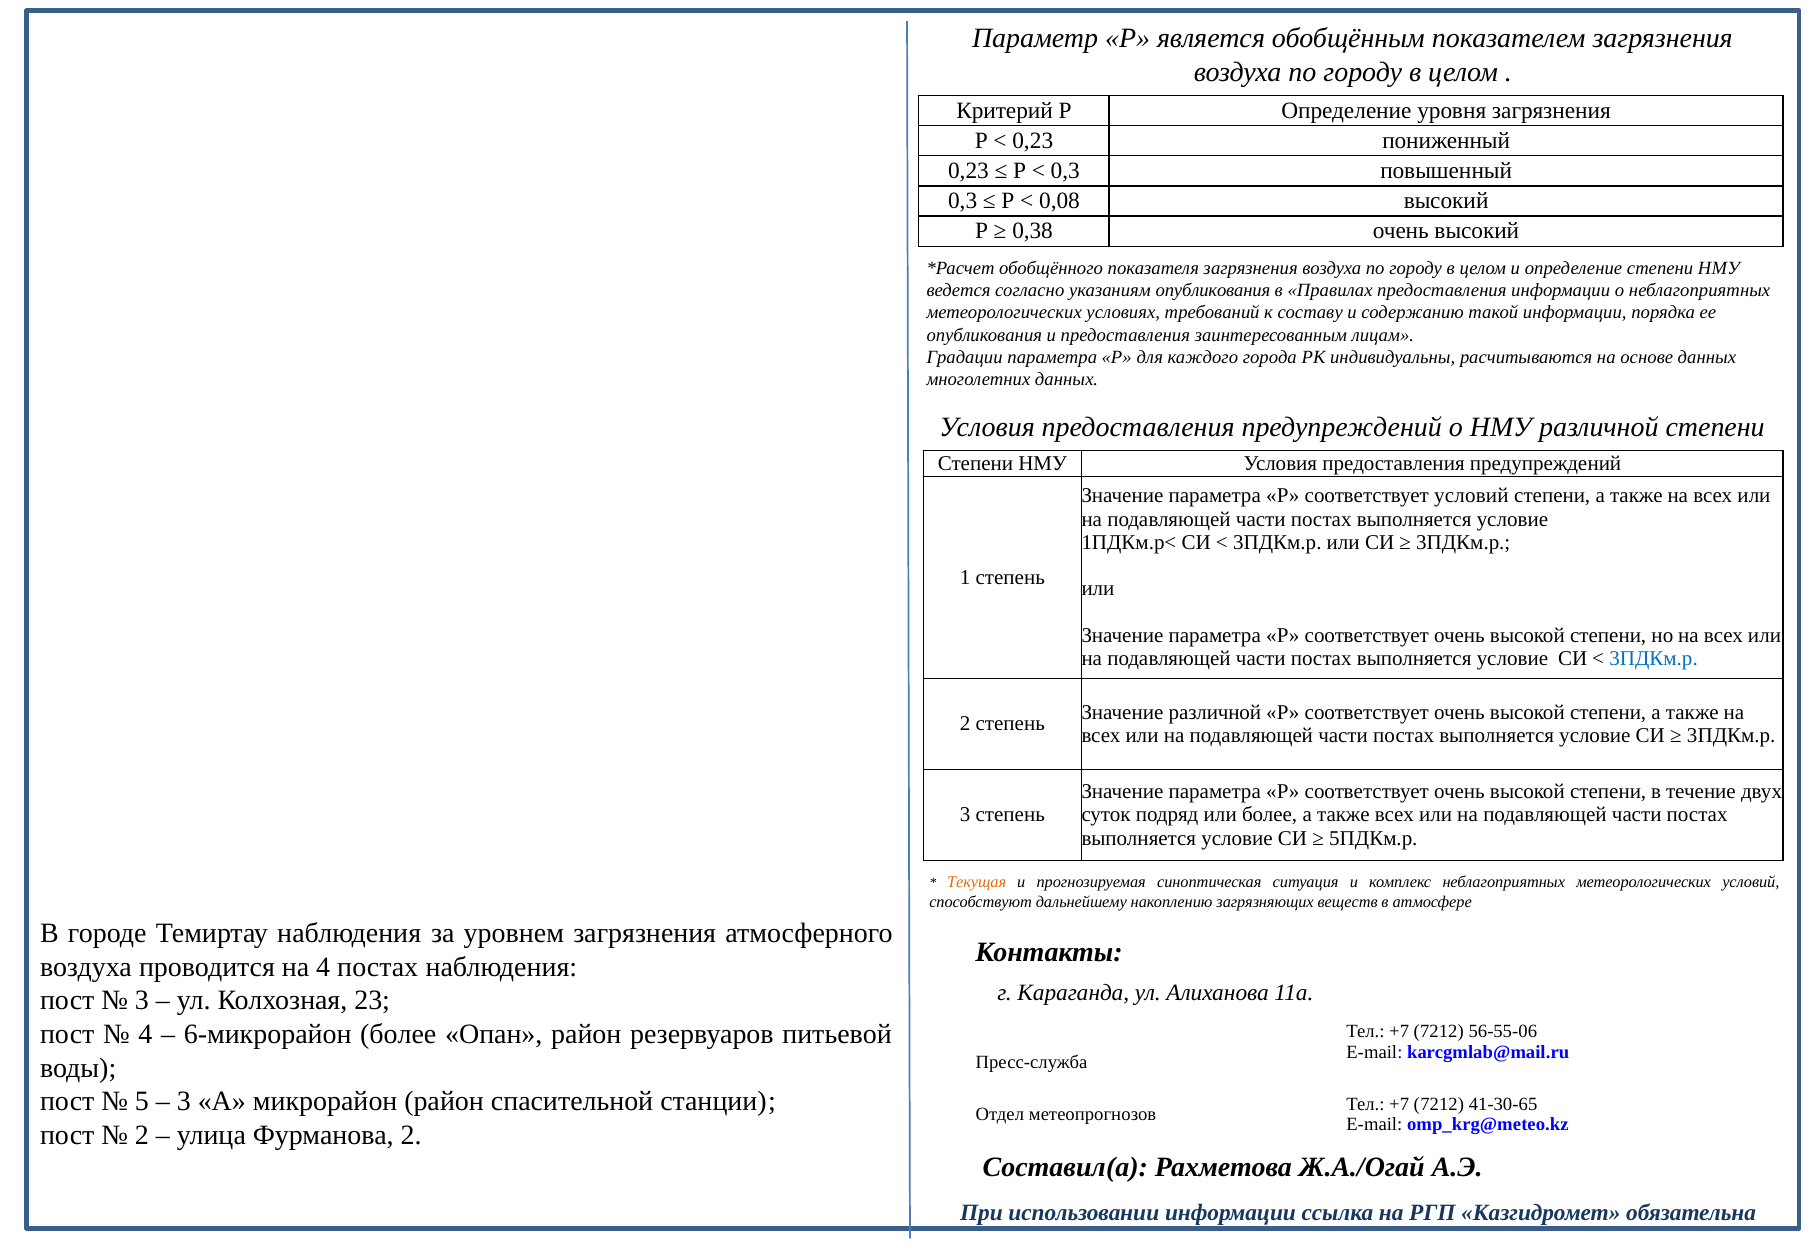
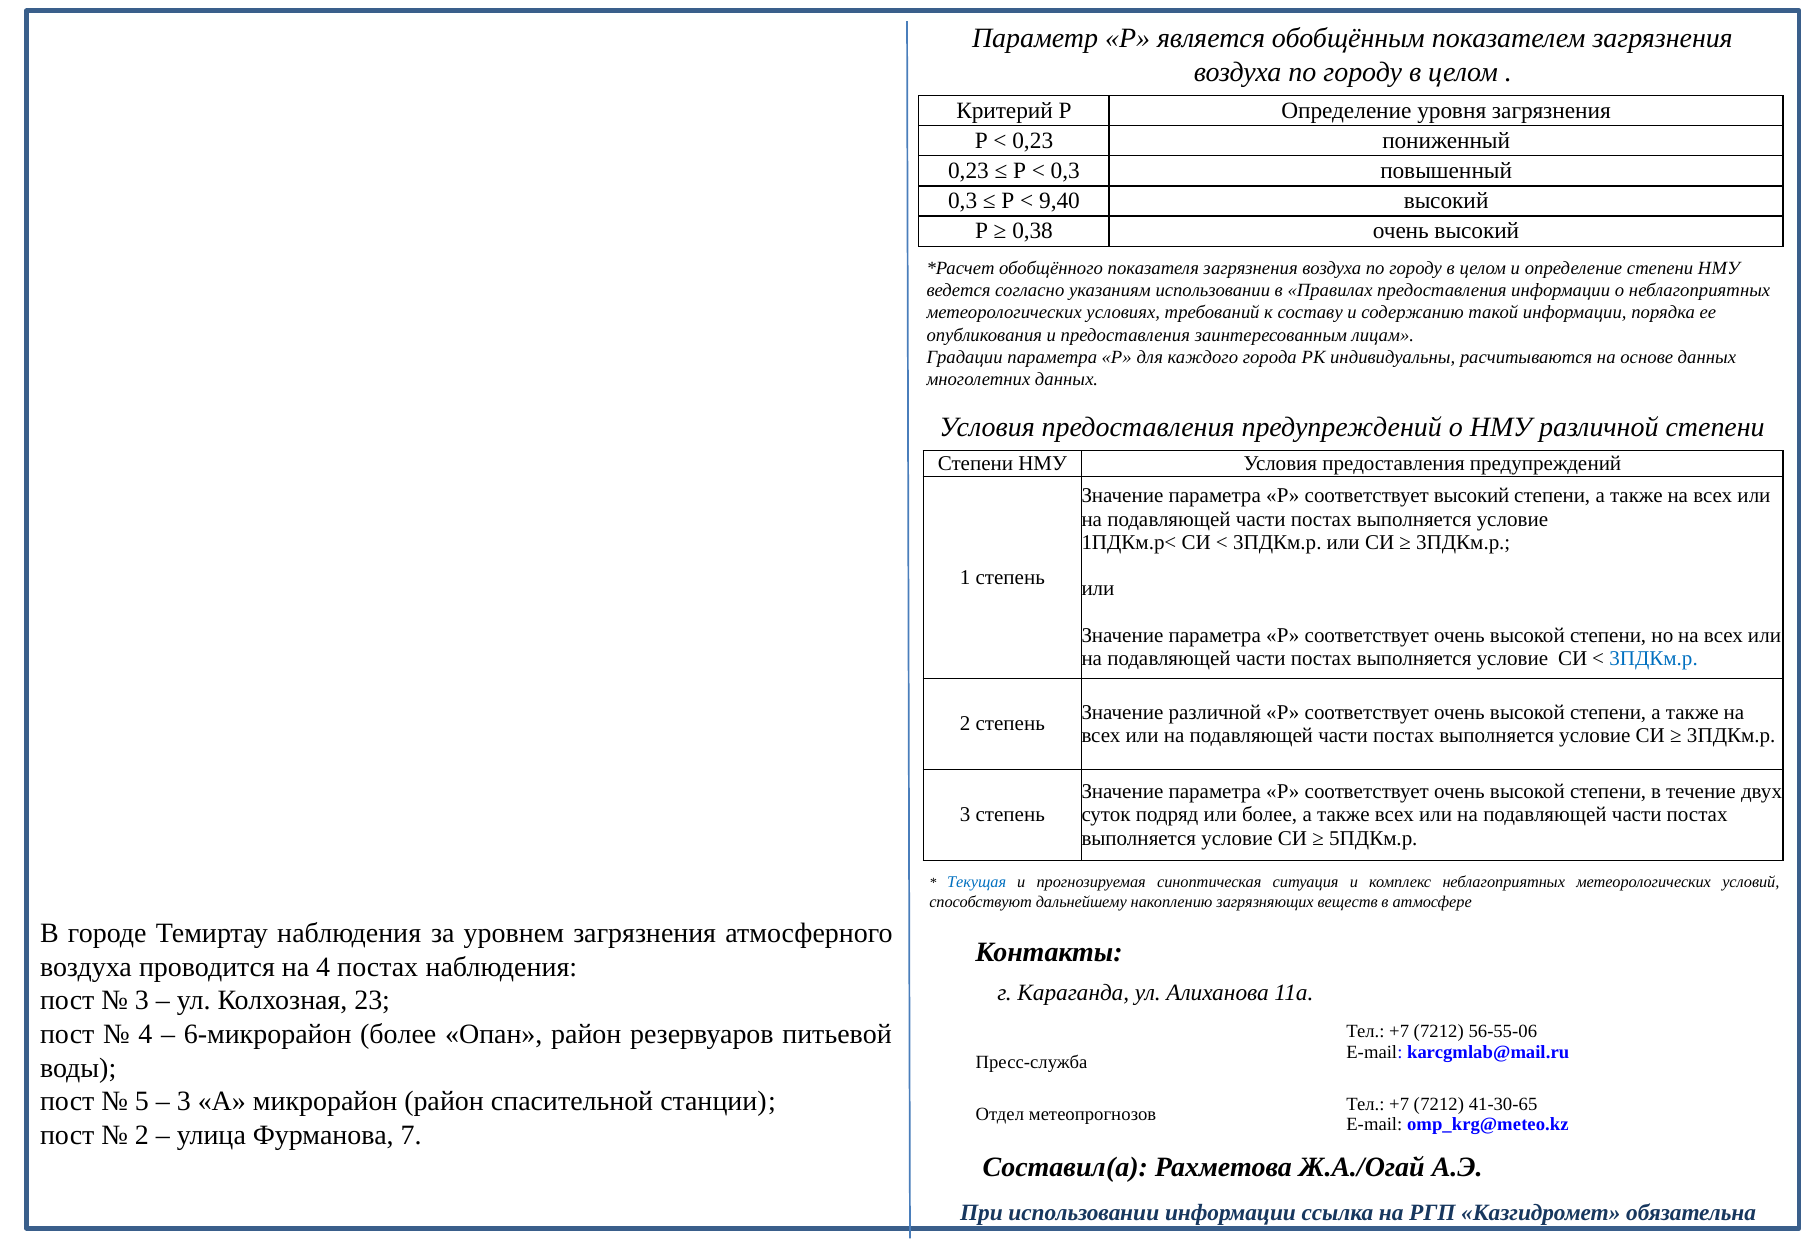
0,08: 0,08 -> 9,40 (1059, 201)
указаниям опубликования: опубликования -> использовании (1213, 290)
соответствует условий: условий -> высокий (1472, 496)
Текущая colour: orange -> blue (977, 883)
Фурманова 2: 2 -> 7 (411, 1135)
